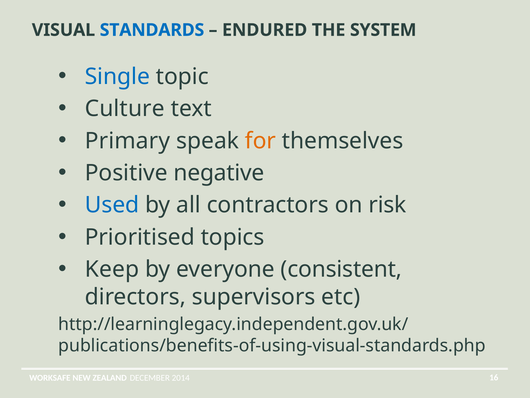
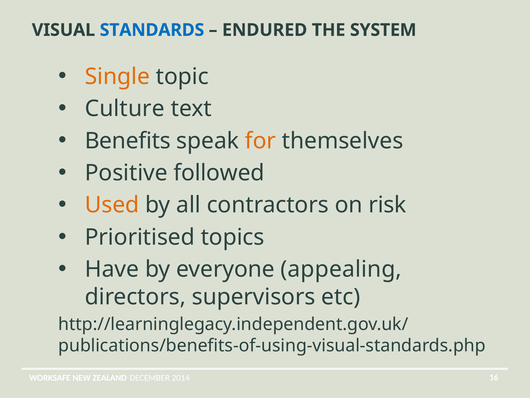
Single colour: blue -> orange (117, 76)
Primary: Primary -> Benefits (128, 141)
negative: negative -> followed (219, 173)
Used colour: blue -> orange (112, 205)
Keep: Keep -> Have (112, 269)
consistent: consistent -> appealing (341, 269)
